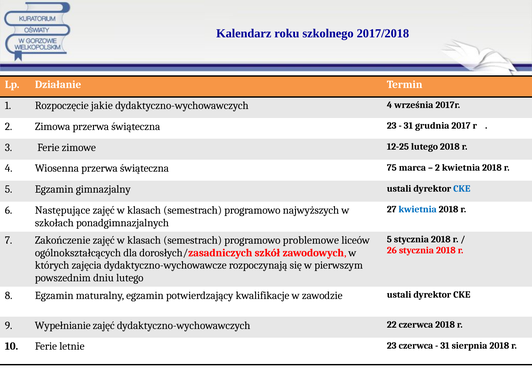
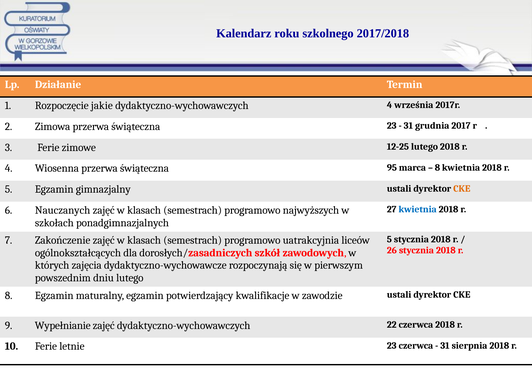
75: 75 -> 95 (392, 167)
2: 2 -> 8 (437, 167)
CKE colour: blue -> orange (462, 188)
Następujące: Następujące -> Nauczanych (63, 210)
problemowe: problemowe -> uatrakcyjnia (311, 240)
